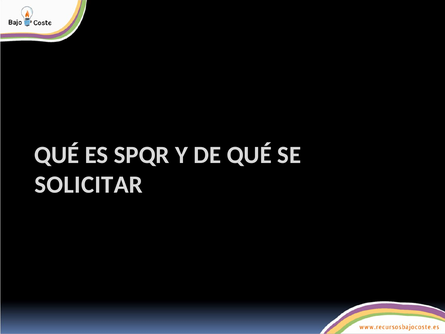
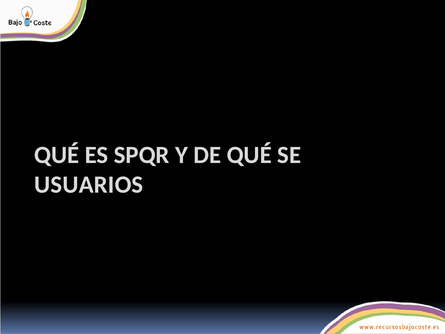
SOLICITAR: SOLICITAR -> USUARIOS (89, 185)
